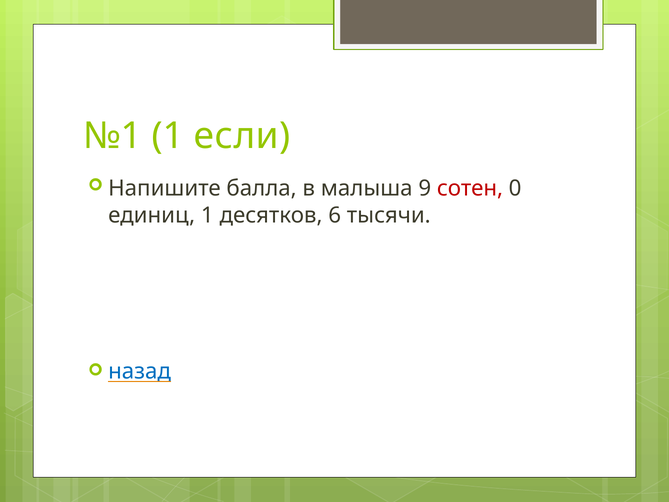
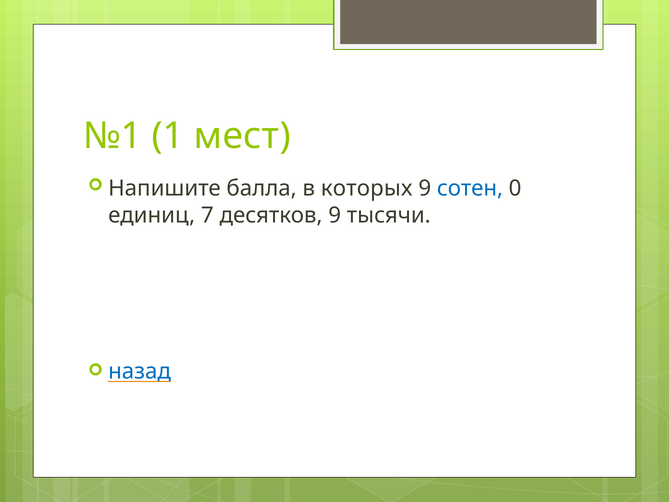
если: если -> мест (242, 136)
малыша: малыша -> которых (367, 188)
сотен colour: red -> blue (470, 188)
единиц 1: 1 -> 7 (207, 215)
десятков 6: 6 -> 9 (335, 215)
